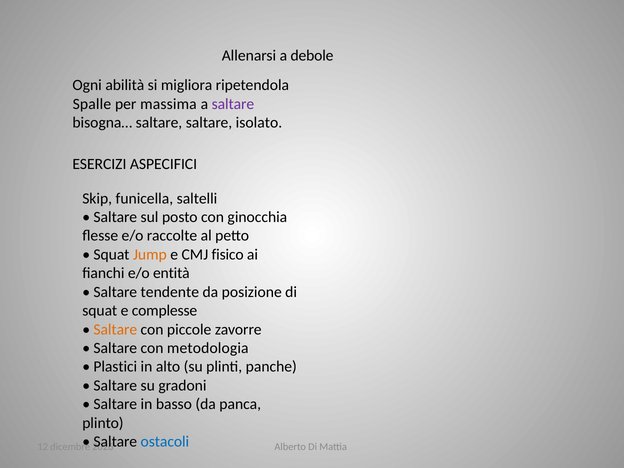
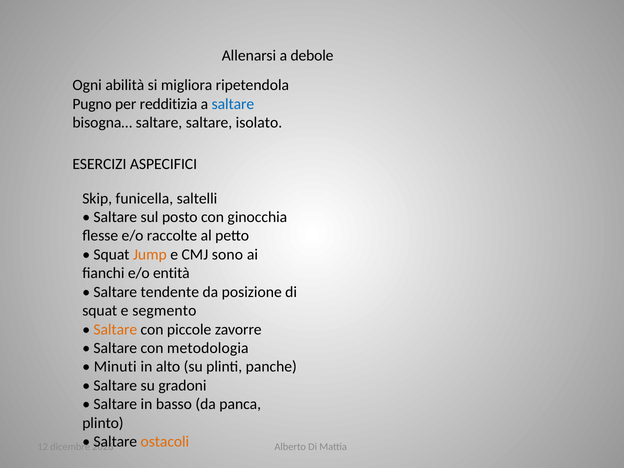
Spalle: Spalle -> Pugno (92, 104)
massima: massima -> redditizia (169, 104)
saltare colour: purple -> blue (233, 104)
fisico: fisico -> sono (227, 255)
complesse: complesse -> segmento (164, 311)
Plastici: Plastici -> Minuti (115, 367)
ostacoli colour: blue -> orange (165, 442)
